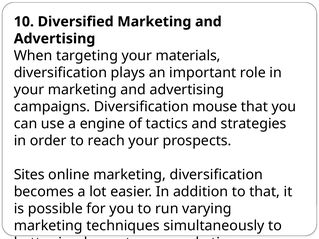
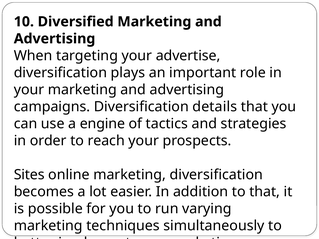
materials: materials -> advertise (188, 56)
mouse: mouse -> details (215, 107)
